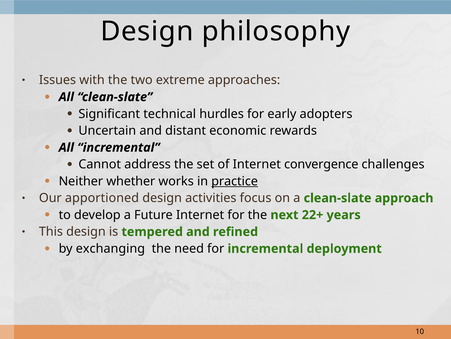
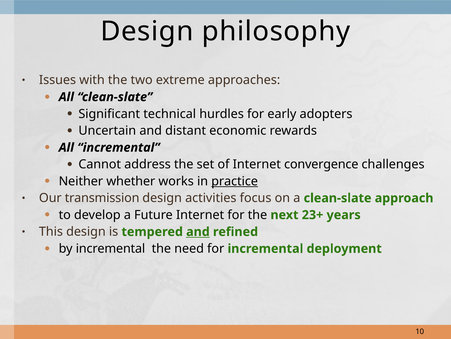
apportioned: apportioned -> transmission (102, 198)
22+: 22+ -> 23+ (313, 215)
and underline: none -> present (198, 231)
by exchanging: exchanging -> incremental (110, 248)
